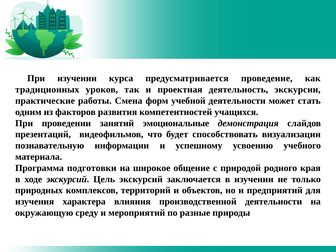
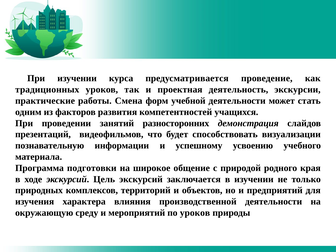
эмоциональные: эмоциональные -> разносторонних (176, 123)
по разные: разные -> уроков (195, 213)
